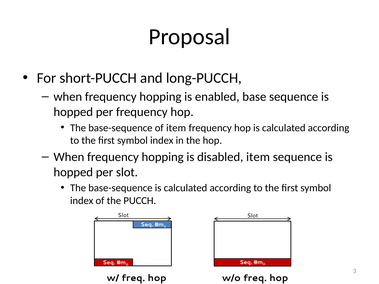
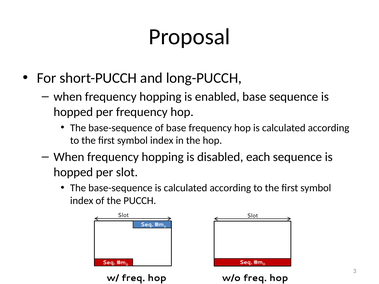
of item: item -> base (176, 128)
disabled item: item -> each (258, 157)
